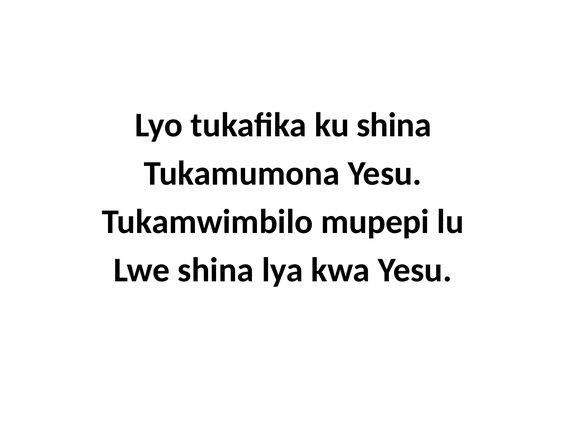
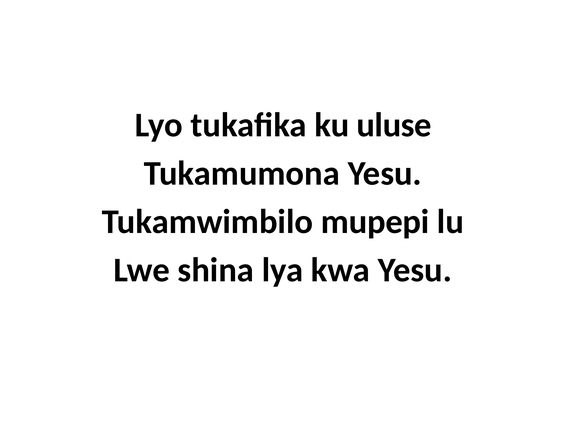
ku shina: shina -> uluse (394, 125)
